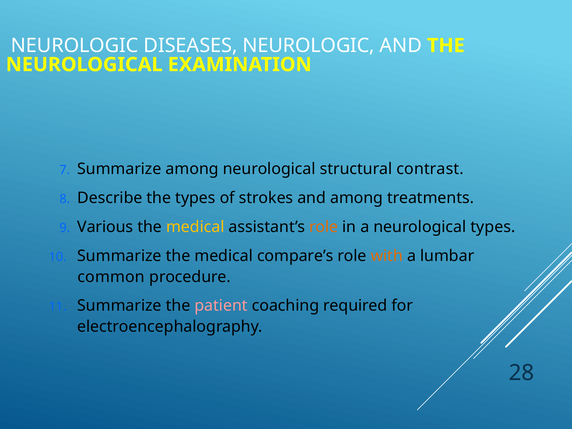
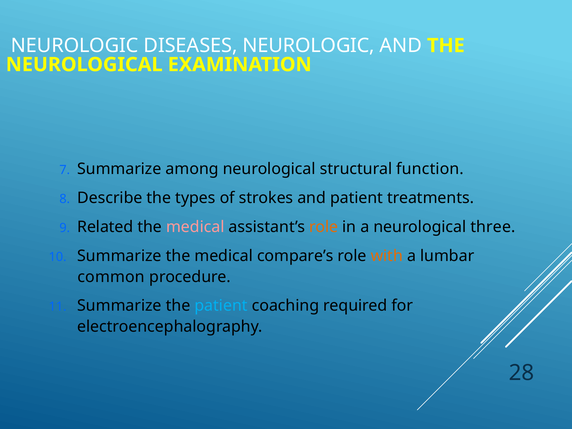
contrast: contrast -> function (430, 169)
and among: among -> patient (357, 198)
Various: Various -> Related (105, 227)
medical colour: yellow -> pink (195, 227)
neurological types: types -> three (493, 227)
patient colour: pink -> light blue (221, 306)
